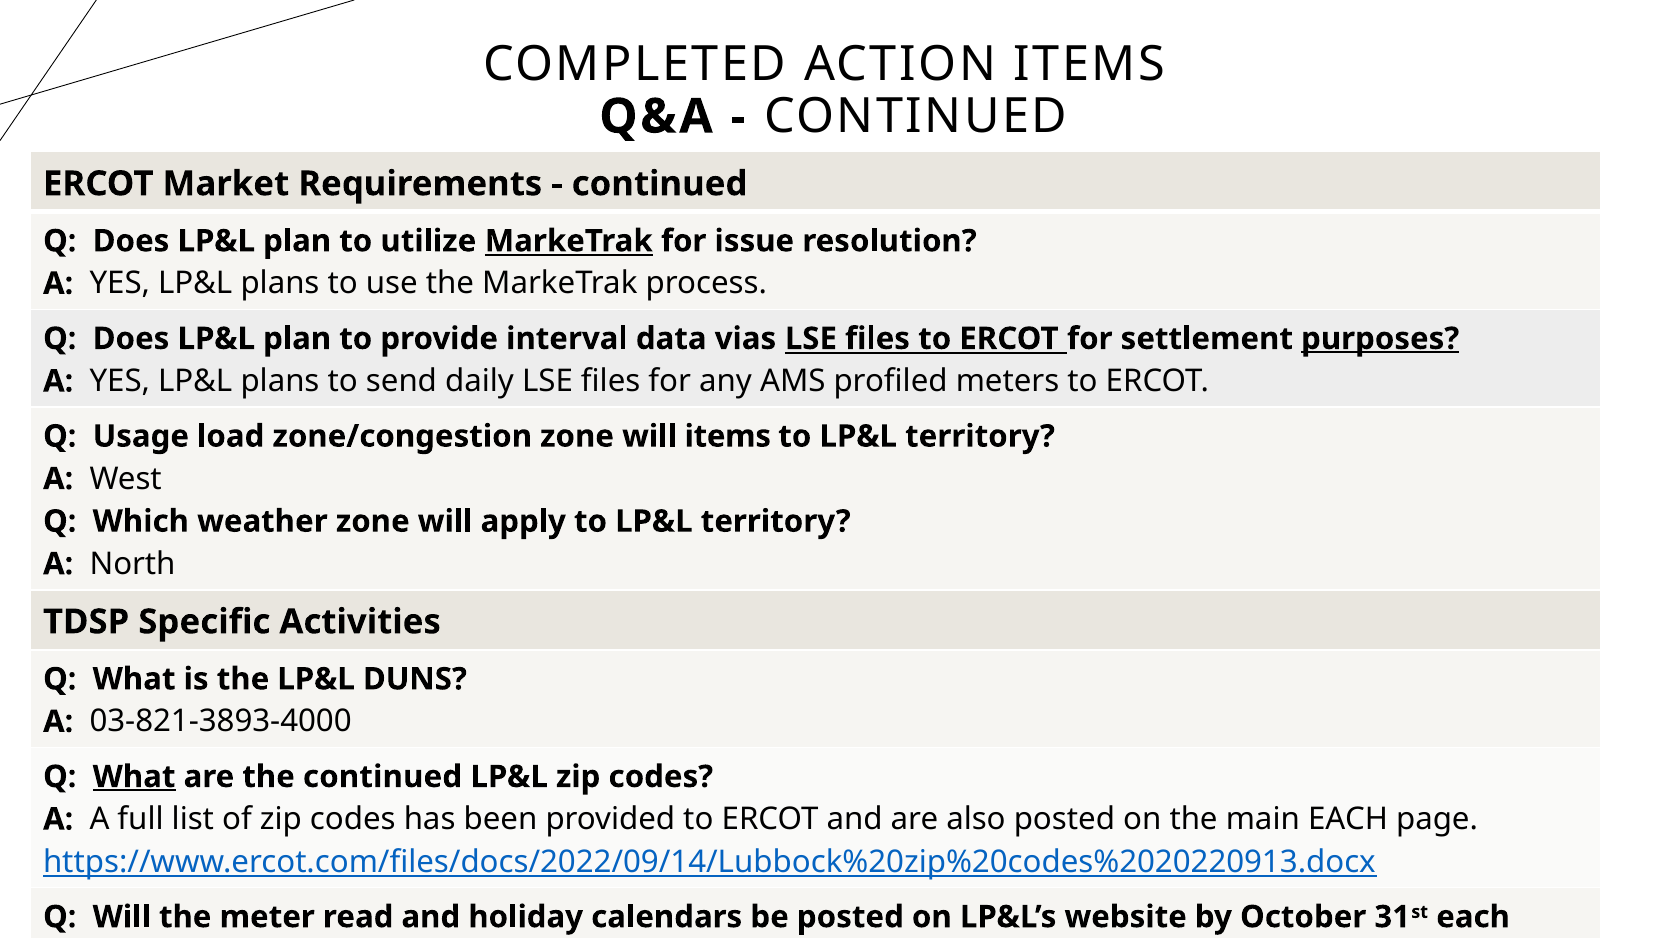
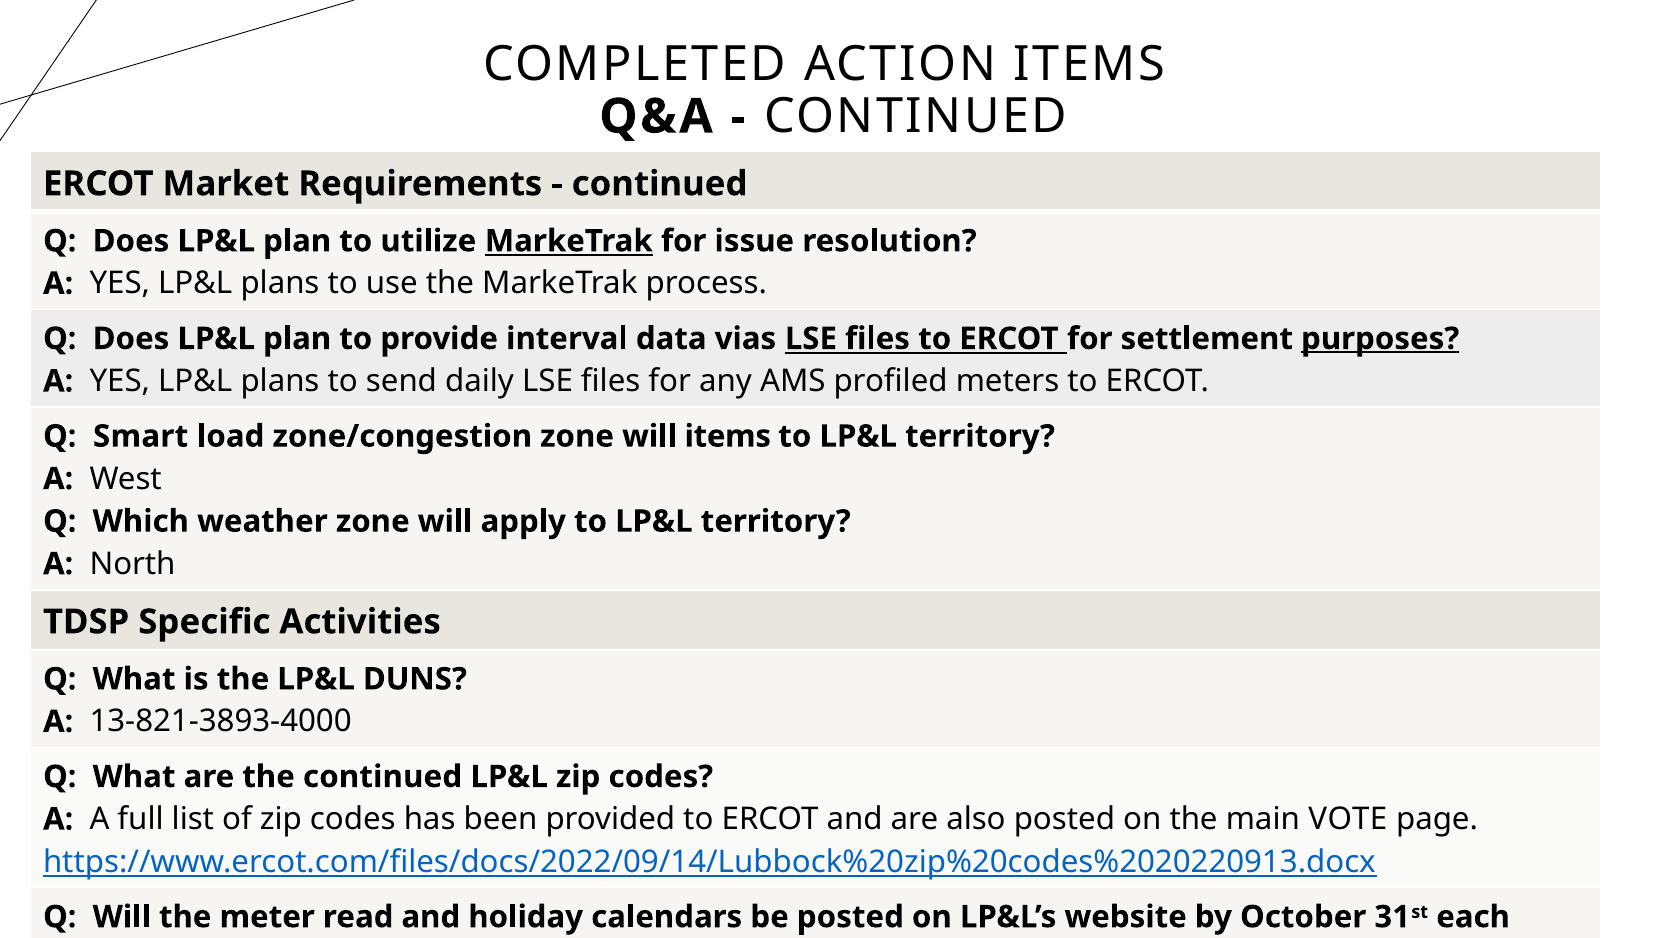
Usage: Usage -> Smart (141, 436)
03-821-3893-4000: 03-821-3893-4000 -> 13-821-3893-4000 (221, 721)
What underline: present -> none (134, 776)
main EACH: EACH -> VOTE (1348, 819)
